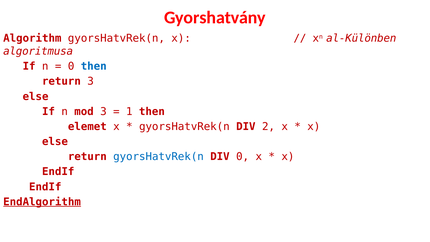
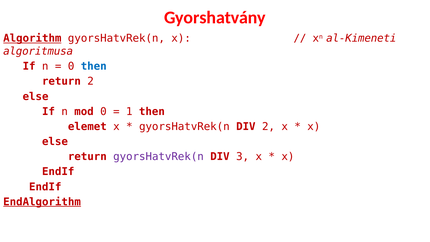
Algorithm underline: none -> present (32, 38)
al-Különben: al-Különben -> al-Kimeneti (361, 38)
return 3: 3 -> 2 (91, 81)
mod 3: 3 -> 0 (103, 111)
gyorsHatvRek(n colour: blue -> purple (158, 157)
DIV 0: 0 -> 3 (243, 157)
